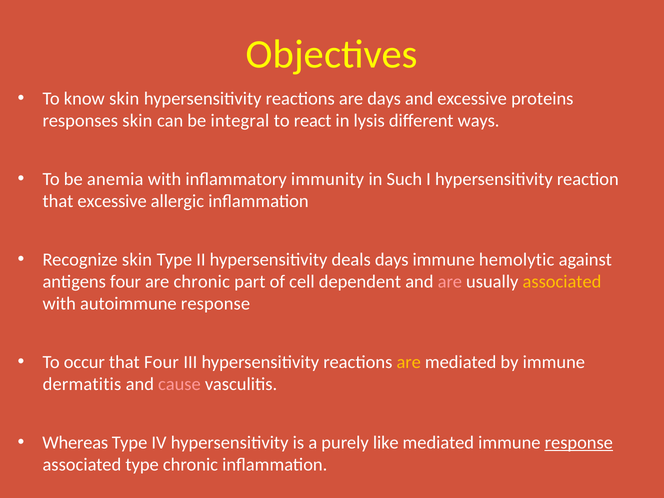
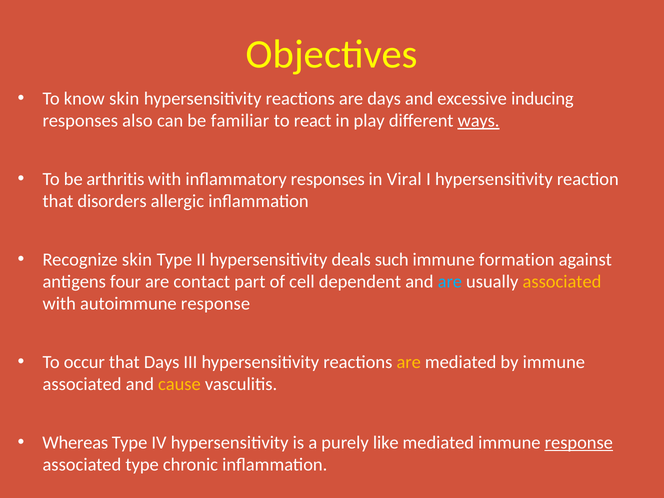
proteins: proteins -> inducing (542, 99)
responses skin: skin -> also (137, 121)
integral: integral -> familiar (240, 121)
lysis: lysis -> play (369, 121)
ways underline: none -> present (479, 121)
anemia: anemia -> arthritis (115, 179)
inflammatory immunity: immunity -> responses (328, 179)
Such: Such -> Viral (404, 179)
that excessive: excessive -> disorders (112, 201)
deals days: days -> such (392, 260)
hemolytic: hemolytic -> formation (517, 260)
are chronic: chronic -> contact (202, 282)
are colour: pink -> light blue (450, 282)
that Four: Four -> Days (162, 362)
dermatitis: dermatitis -> associated (82, 384)
cause colour: pink -> yellow (179, 384)
